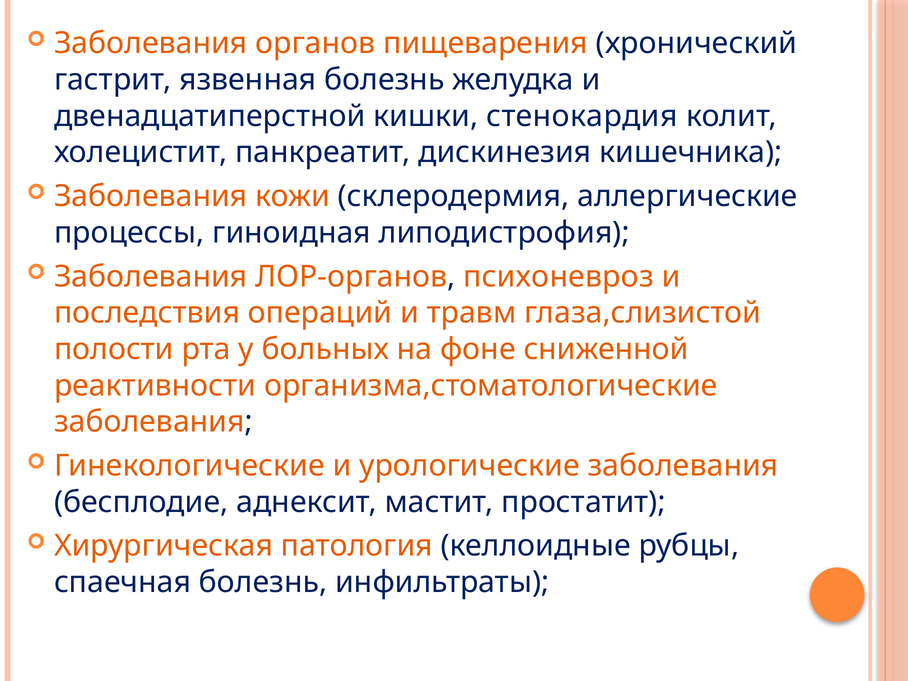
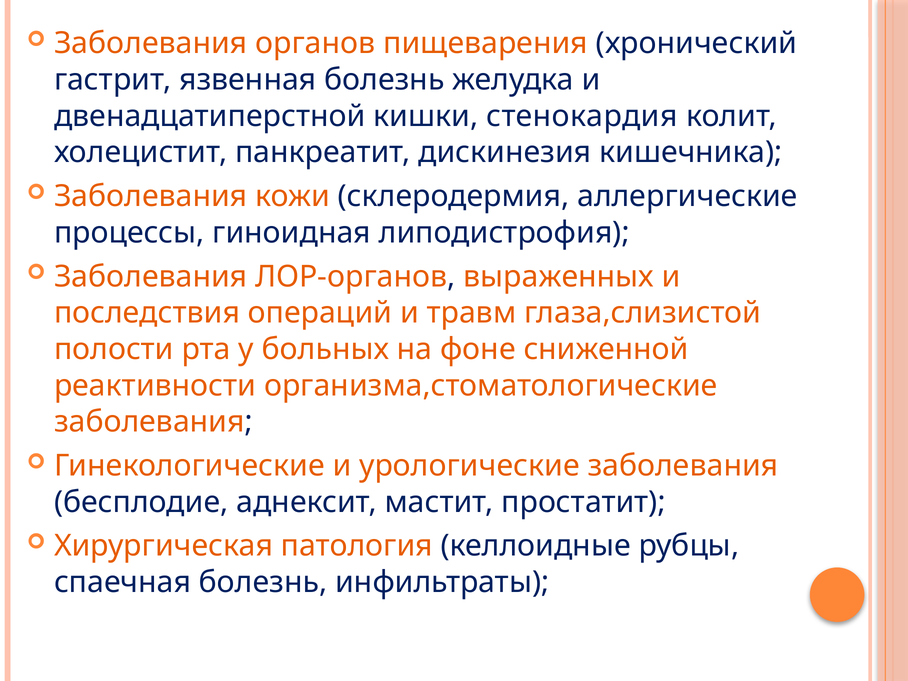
психоневроз: психоневроз -> выраженных (559, 277)
